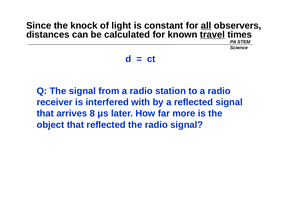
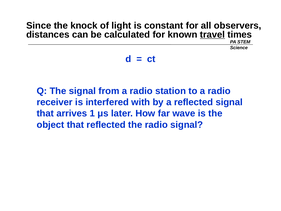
all underline: present -> none (206, 26)
8: 8 -> 1 (92, 113)
more: more -> wave (184, 113)
